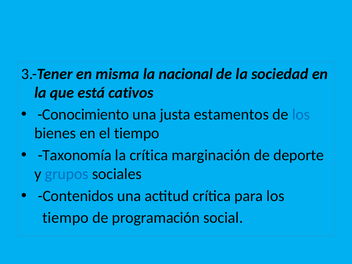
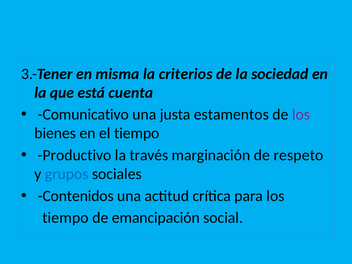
nacional: nacional -> criterios (186, 74)
cativos: cativos -> cuenta (131, 93)
Conocimiento: Conocimiento -> Comunicativo (83, 115)
los colour: blue -> purple (301, 115)
Taxonomía: Taxonomía -> Productivo (75, 155)
la crítica: crítica -> través (149, 155)
deporte: deporte -> respeto (299, 155)
programación: programación -> emancipación (156, 218)
